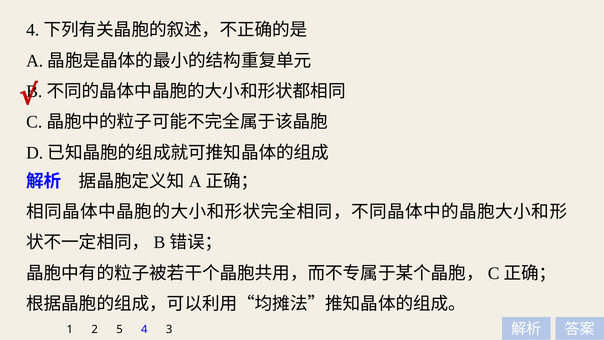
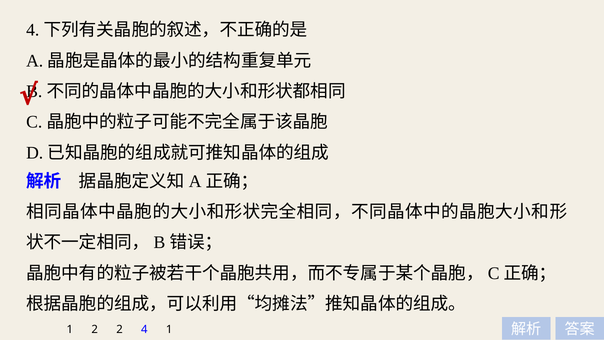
2 5: 5 -> 2 (120, 329)
4 3: 3 -> 1 (169, 329)
